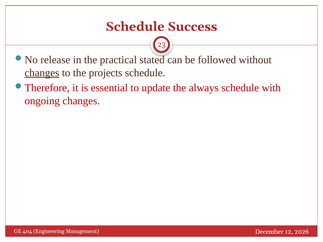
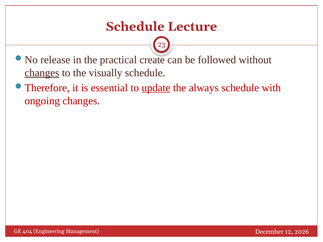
Success: Success -> Lecture (192, 27)
stated: stated -> create (152, 60)
projects: projects -> visually (106, 73)
update underline: none -> present (156, 88)
